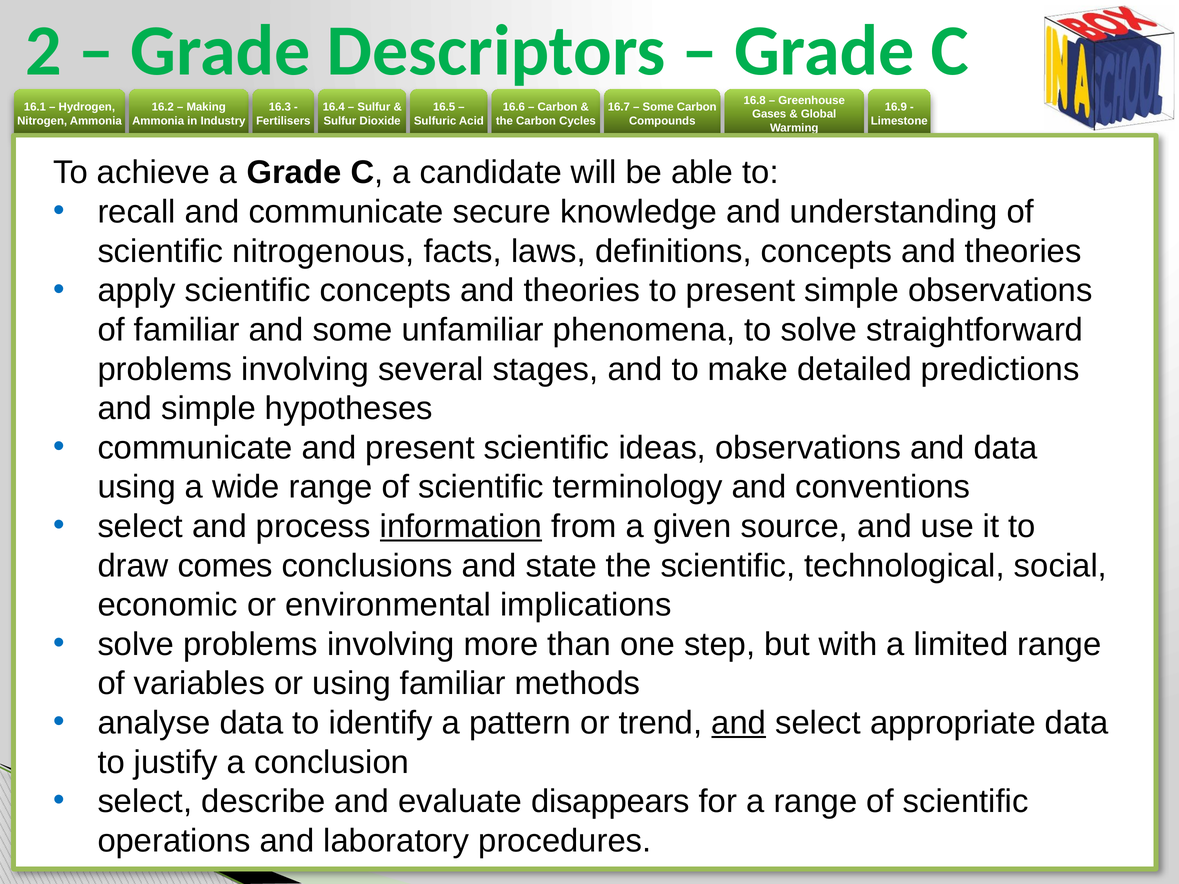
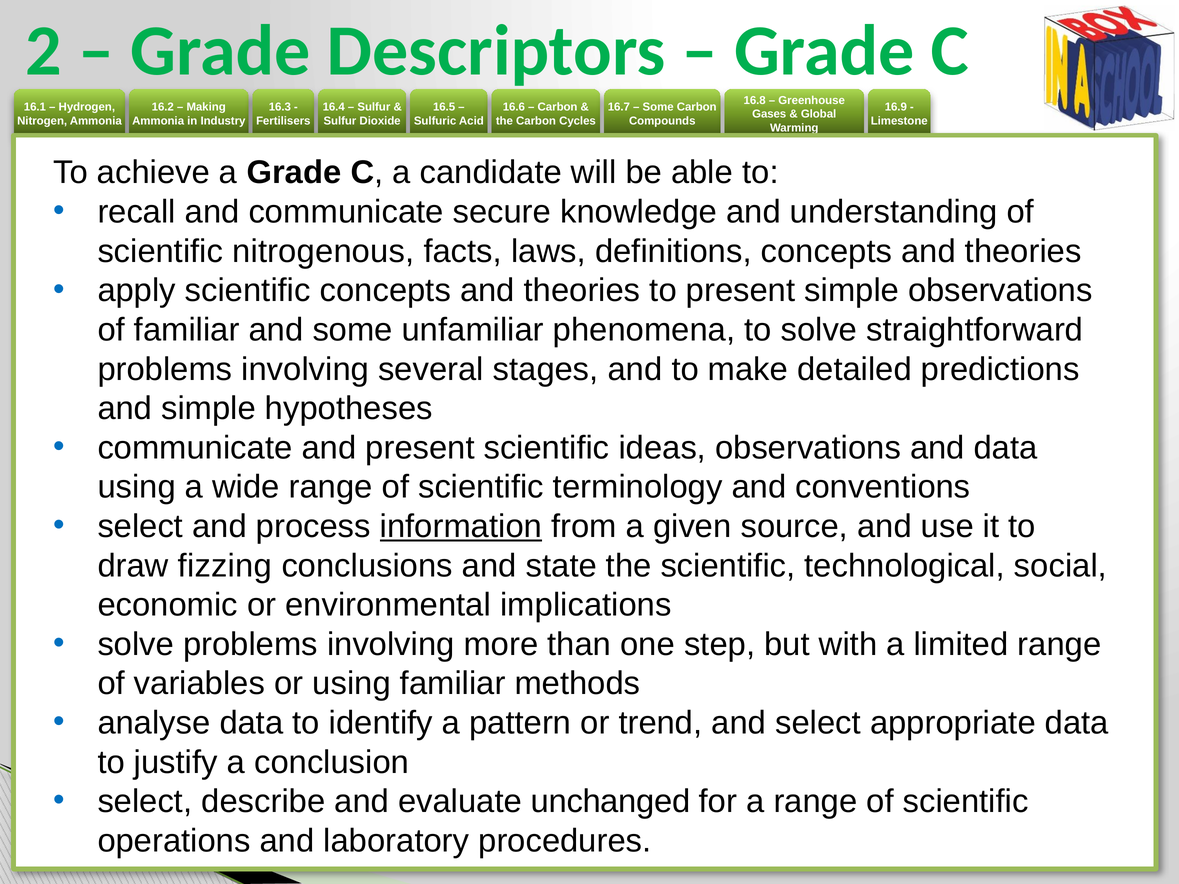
comes: comes -> fizzing (225, 566)
and underline: present -> none (739, 723)
disappears: disappears -> unchanged (611, 802)
